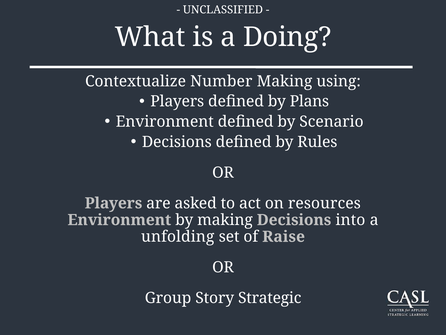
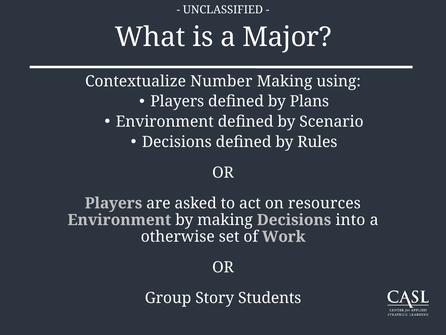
Doing: Doing -> Major (287, 37)
unfolding: unfolding -> otherwise (178, 236)
Raise: Raise -> Work (284, 236)
Strategic: Strategic -> Students (270, 298)
